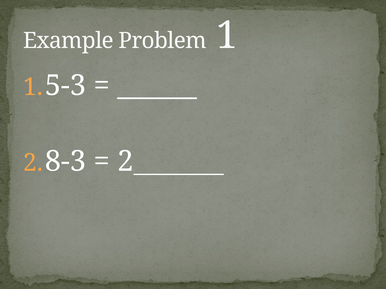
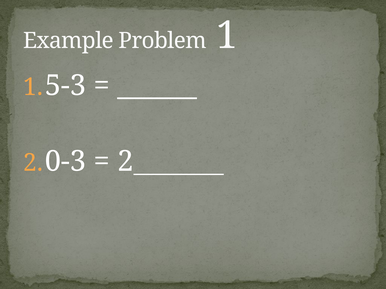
8-3: 8-3 -> 0-3 (65, 162)
